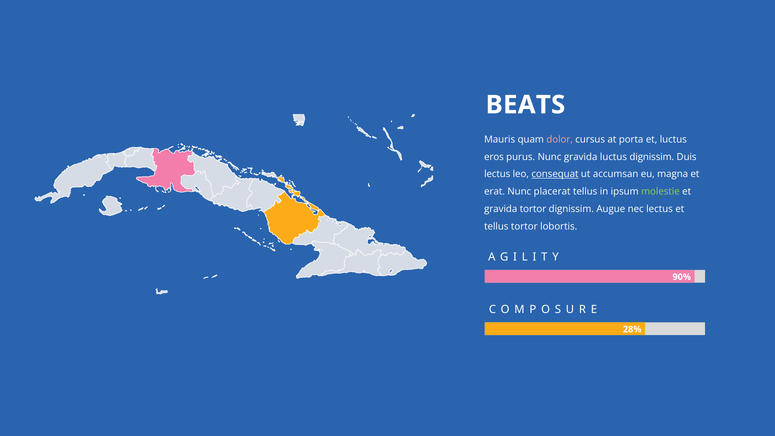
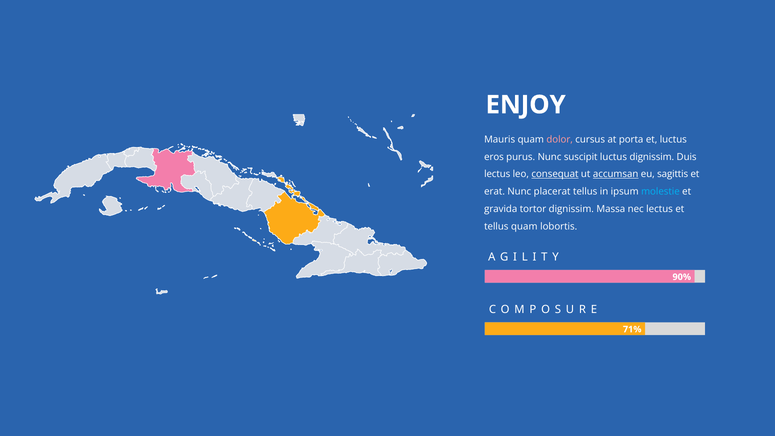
BEATS: BEATS -> ENJOY (526, 105)
Nunc gravida: gravida -> suscipit (581, 157)
accumsan underline: none -> present (616, 174)
magna: magna -> sagittis (673, 174)
molestie colour: light green -> light blue (660, 192)
Augue: Augue -> Massa (611, 209)
tellus tortor: tortor -> quam (524, 226)
28%: 28% -> 71% (632, 329)
